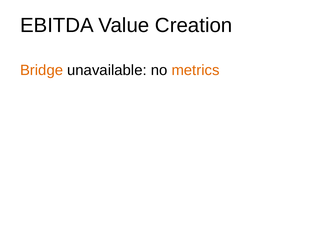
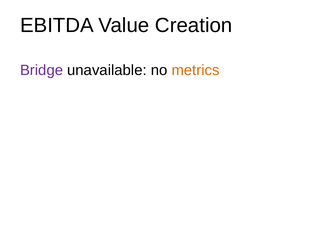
Bridge colour: orange -> purple (42, 70)
